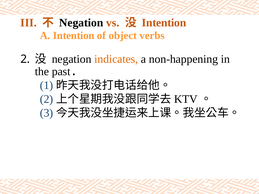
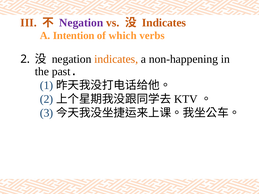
Negation colour: black -> purple (81, 23)
Intention: Intention -> Indicates (164, 23)
object: object -> which (123, 35)
